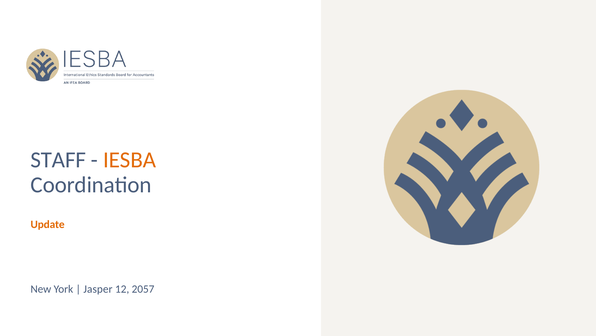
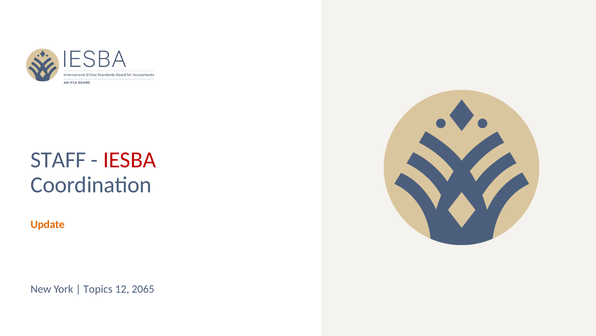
IESBA colour: orange -> red (130, 160)
Jasper: Jasper -> Topics (98, 288)
2057: 2057 -> 2065 (143, 288)
